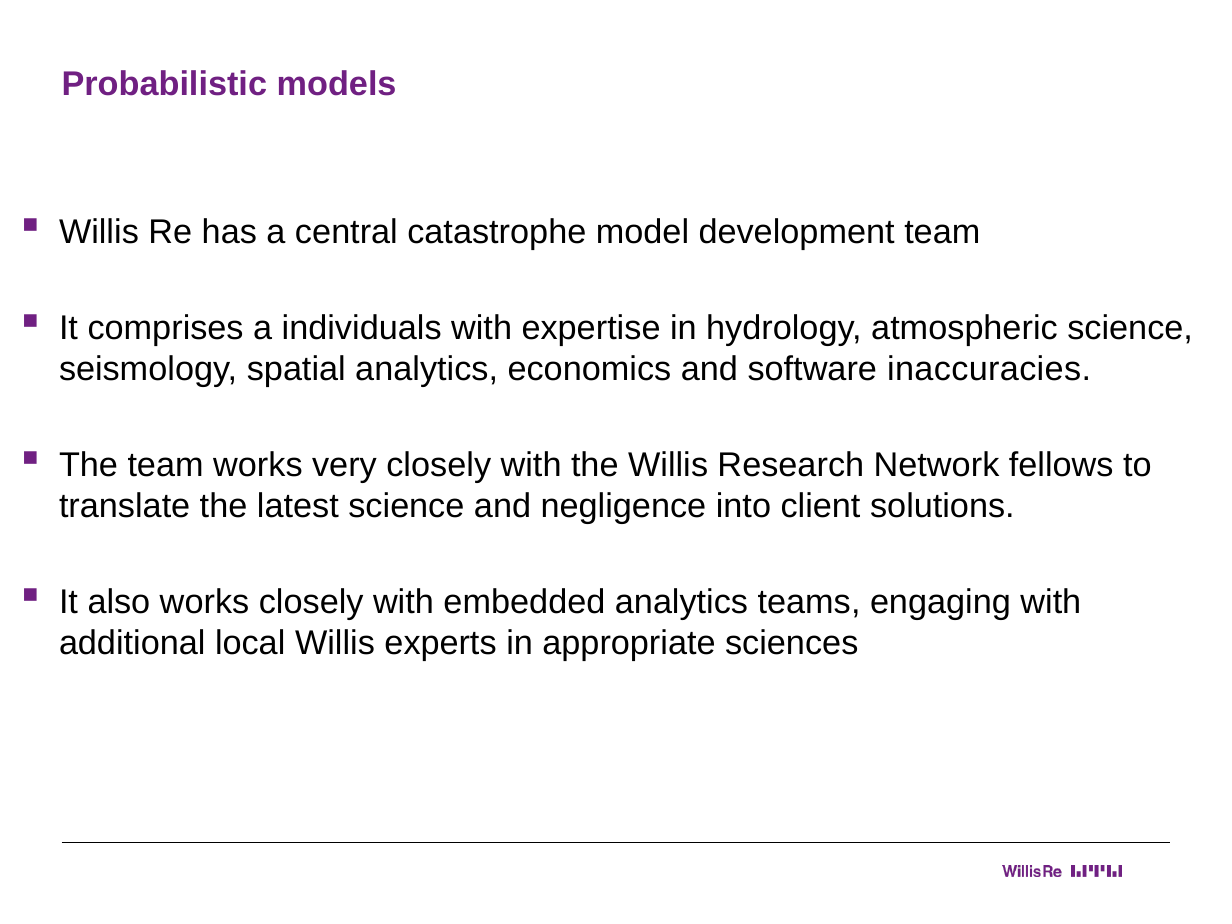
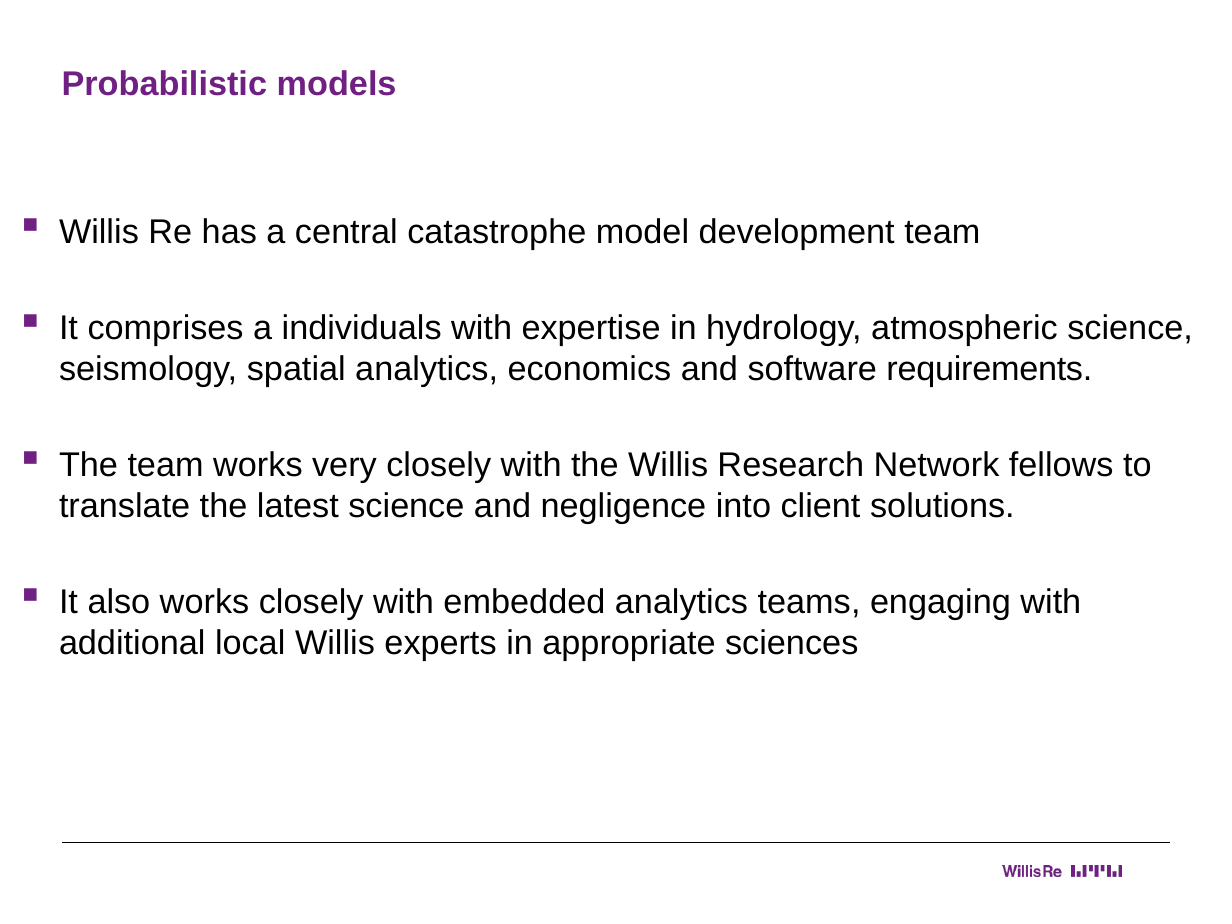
inaccuracies: inaccuracies -> requirements (989, 370)
